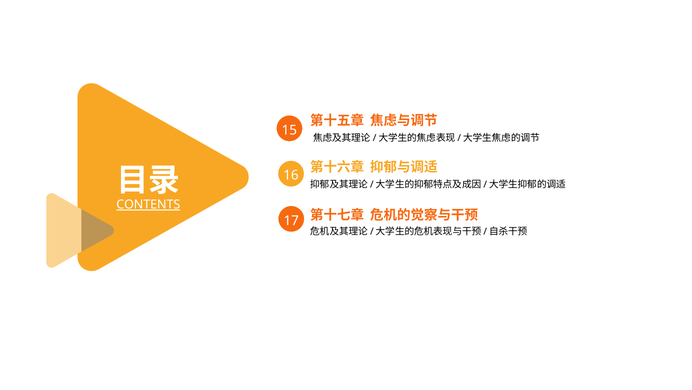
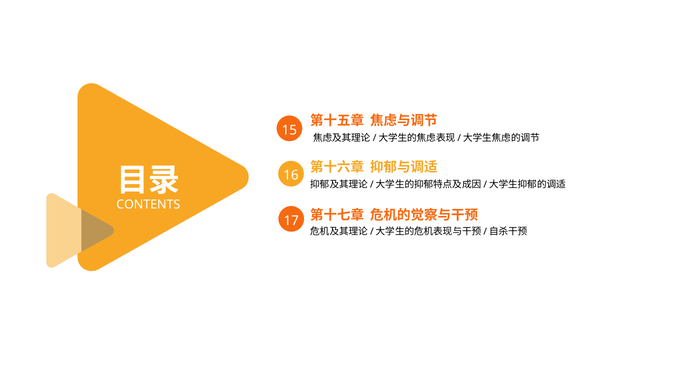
CONTENTS underline: present -> none (148, 204)
